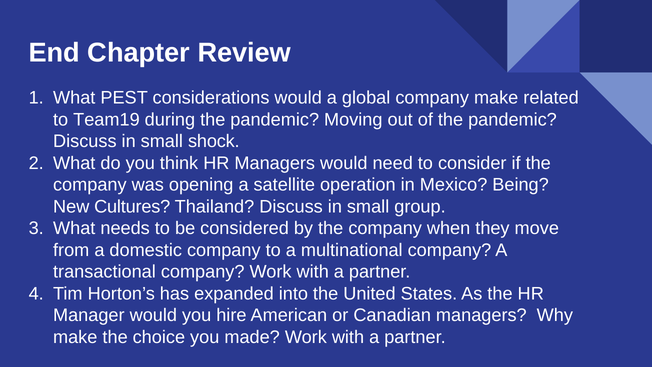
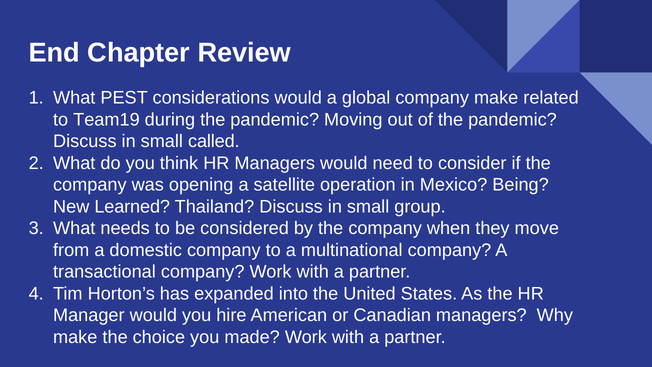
shock: shock -> called (214, 141)
Cultures: Cultures -> Learned (132, 206)
